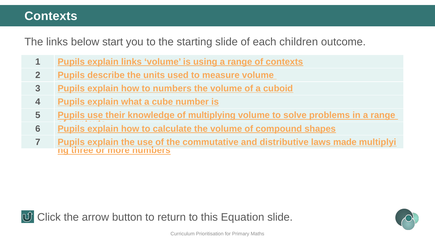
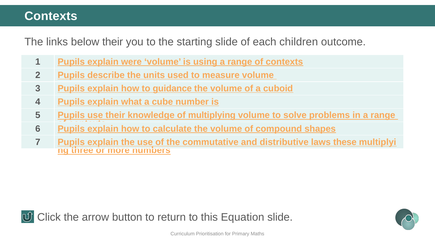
below start: start -> their (113, 42)
explain links: links -> were (131, 62)
to numbers: numbers -> guidance (172, 88)
made: made -> these (345, 142)
